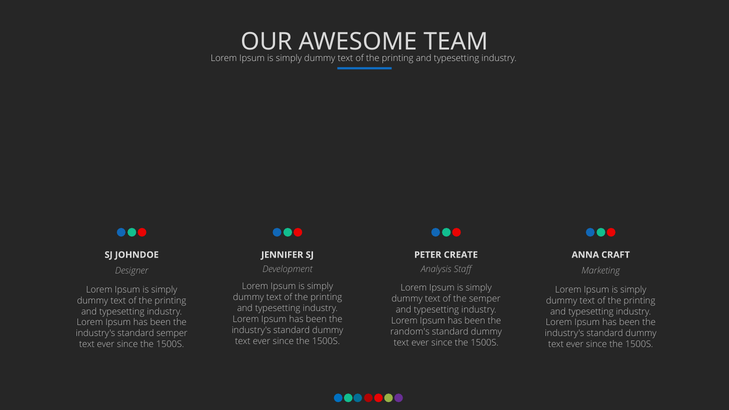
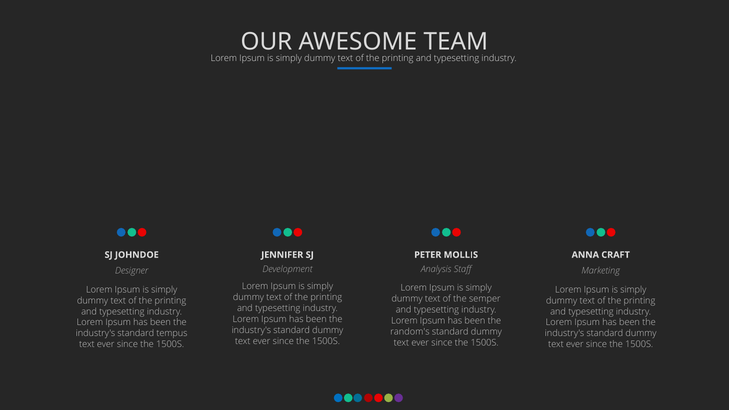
CREATE: CREATE -> MOLLIS (461, 255)
standard semper: semper -> tempus (172, 333)
